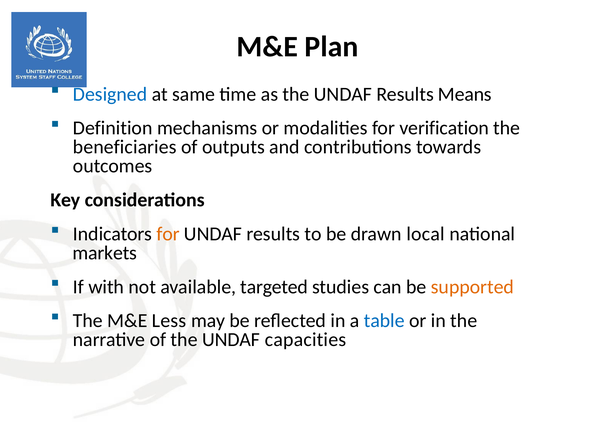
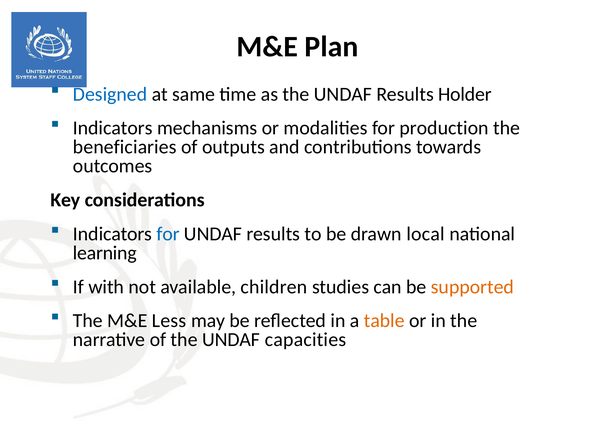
Means: Means -> Holder (465, 94)
Definition: Definition -> Indicators (113, 128)
verification: verification -> production (444, 128)
for colour: orange -> blue (168, 234)
markets: markets -> learning (105, 253)
targeted: targeted -> children (274, 287)
table colour: blue -> orange (384, 321)
